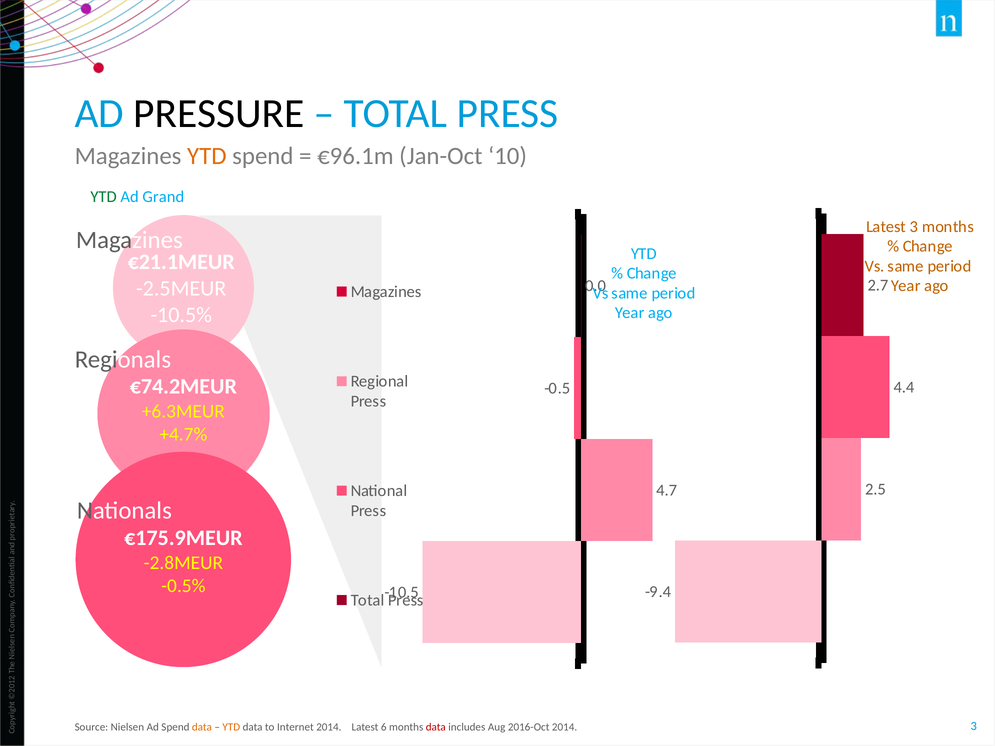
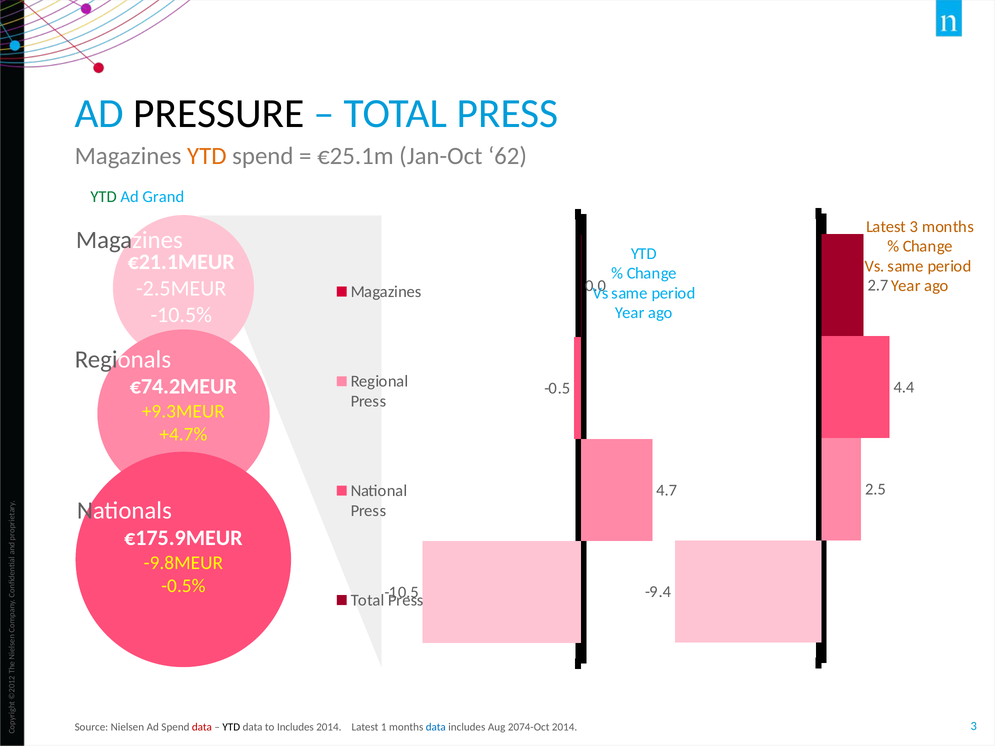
€96.1m: €96.1m -> €25.1m (355, 156)
10: 10 -> 62 (508, 156)
+6.3MEUR: +6.3MEUR -> +9.3MEUR (183, 412)
-2.8MEUR: -2.8MEUR -> -9.8MEUR (183, 563)
data colour: orange -> red (202, 727)
YTD colour: orange -> black (231, 727)
to Internet: Internet -> Includes (295, 727)
Latest 6: 6 -> 1 (384, 727)
data colour: red -> blue (436, 727)
2016-Oct: 2016-Oct -> 2074-Oct (529, 727)
